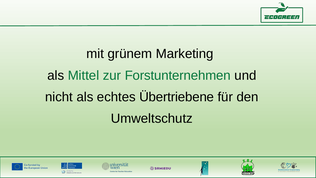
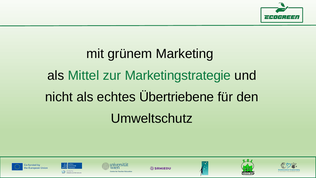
Forstunternehmen: Forstunternehmen -> Marketingstrategie (178, 75)
